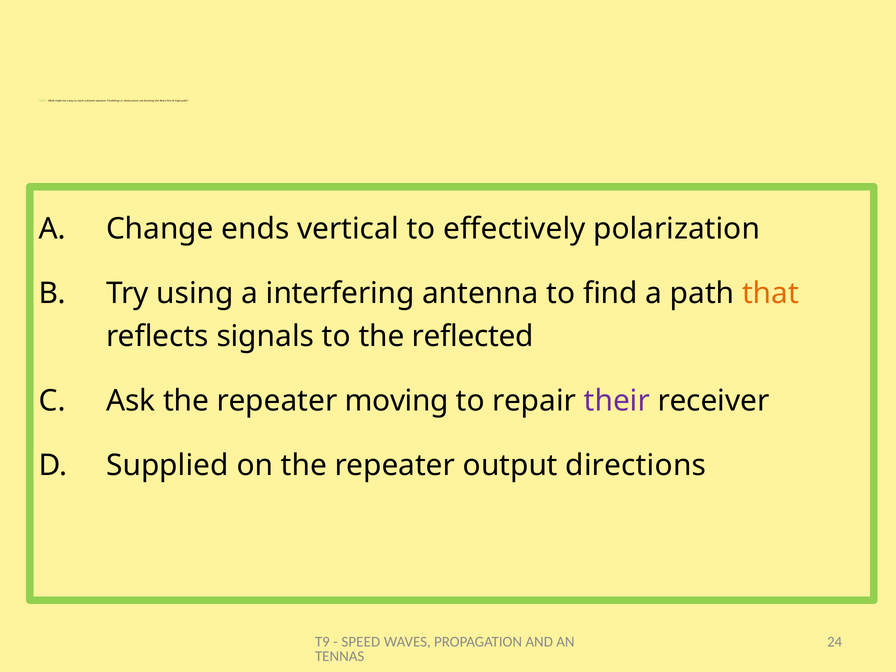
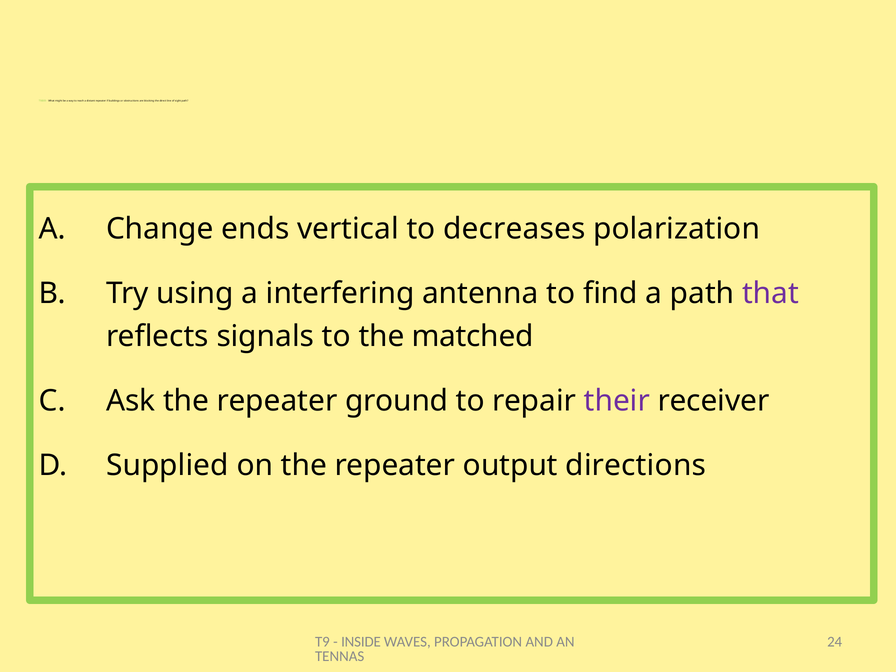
effectively: effectively -> decreases (514, 229)
that colour: orange -> purple (770, 293)
reflected: reflected -> matched (473, 336)
moving: moving -> ground (397, 401)
SPEED: SPEED -> INSIDE (361, 642)
